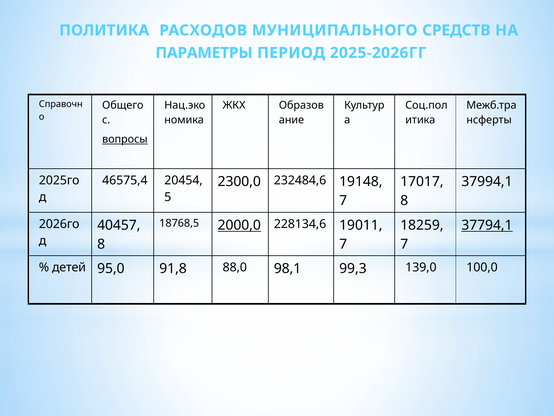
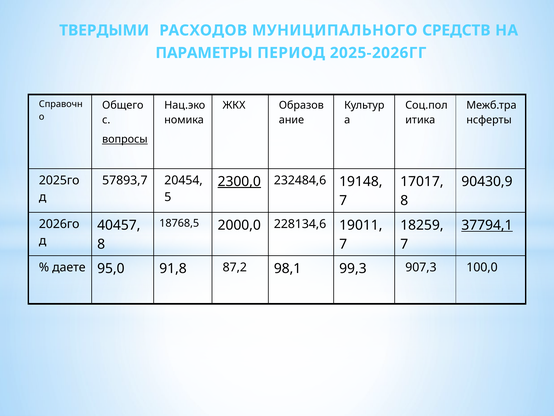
ПОЛИТИКА: ПОЛИТИКА -> ТВЕРДЫМИ (104, 30)
46575,4: 46575,4 -> 57893,7 (125, 180)
2300,0 underline: none -> present (239, 181)
37994,1: 37994,1 -> 90430,9 (487, 181)
2000,0 underline: present -> none (239, 225)
детей: детей -> даете (69, 267)
88,0: 88,0 -> 87,2 (235, 267)
139,0: 139,0 -> 907,3 (421, 267)
